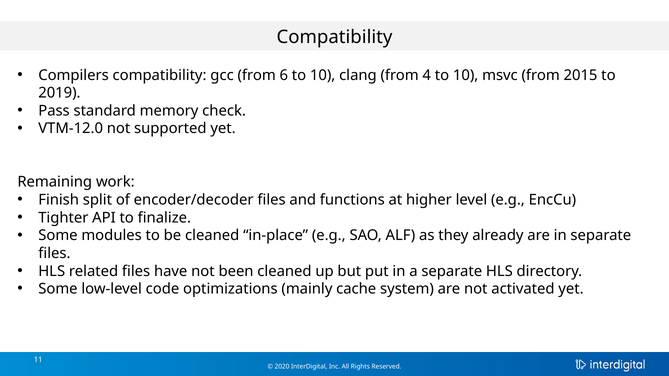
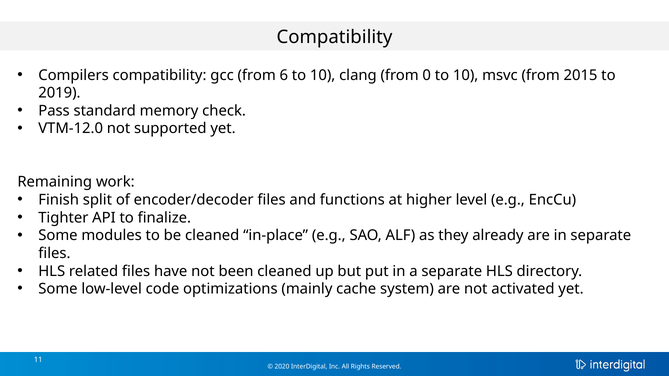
4: 4 -> 0 (427, 75)
